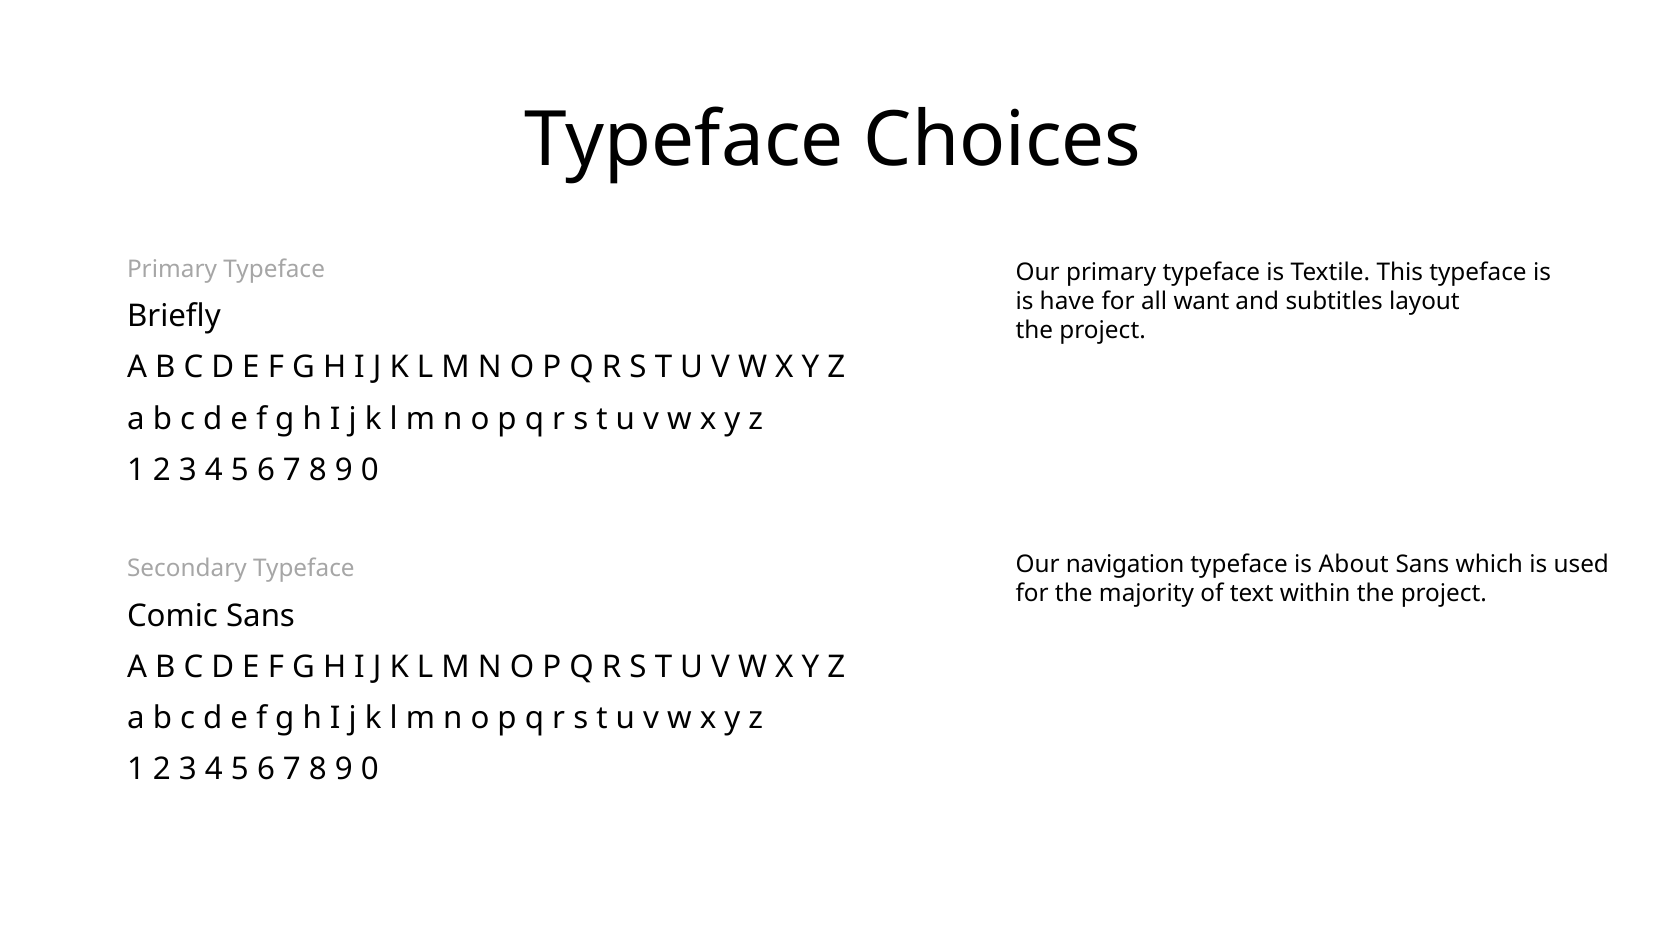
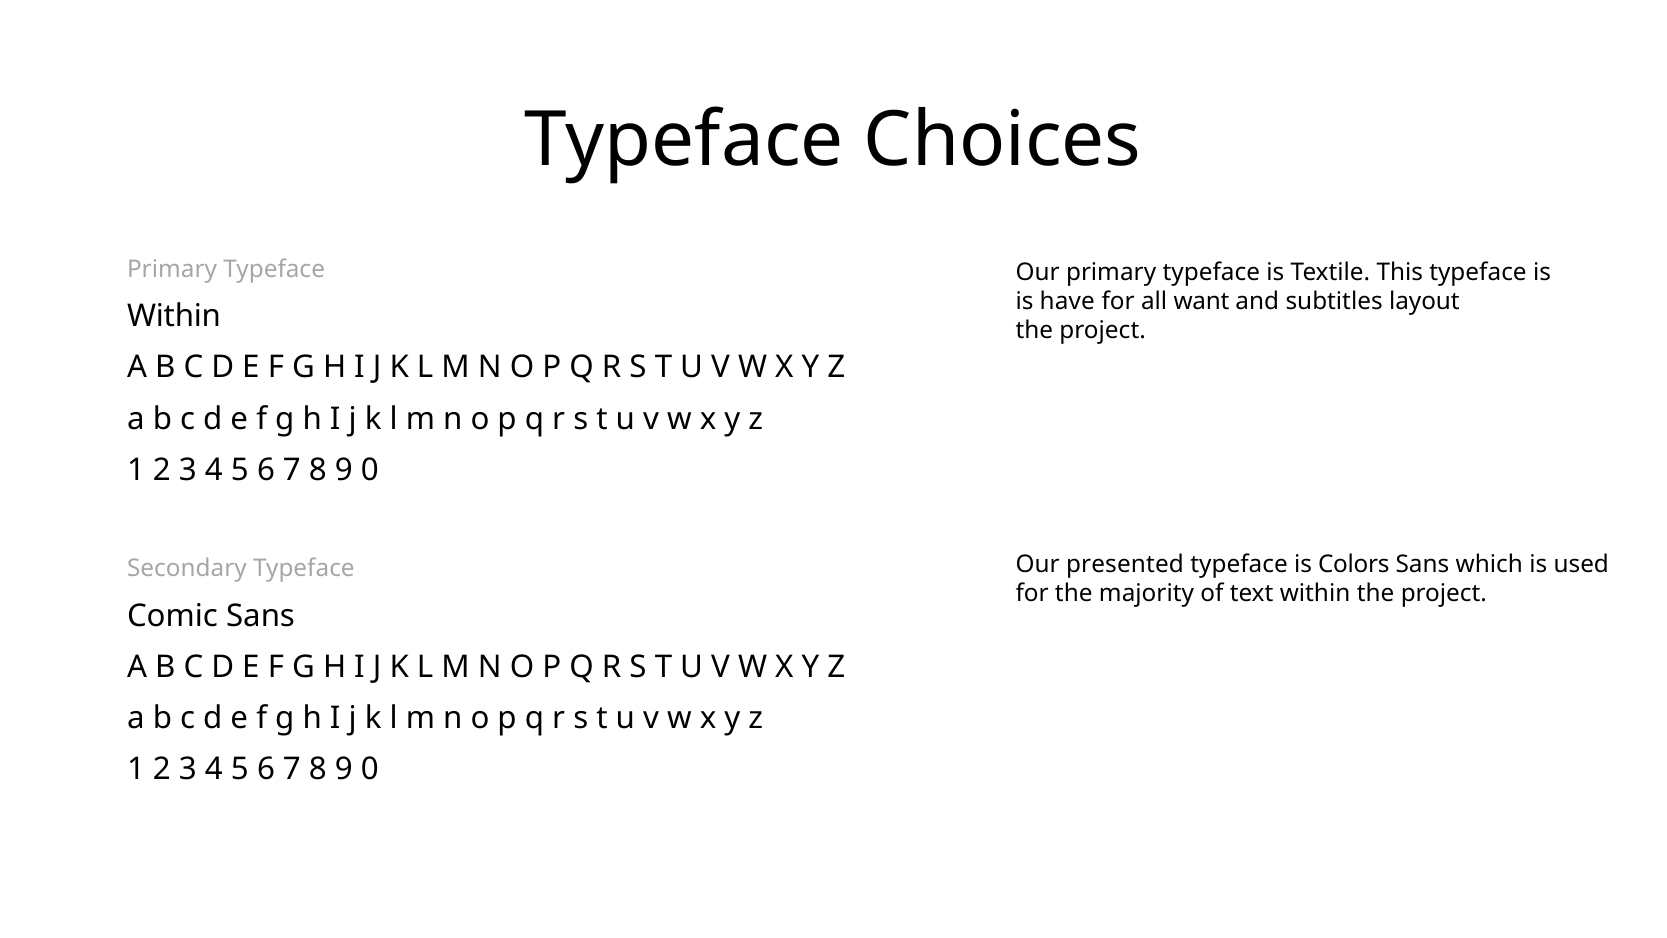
Briefly: Briefly -> Within (174, 316)
navigation: navigation -> presented (1125, 564)
About: About -> Colors (1354, 564)
